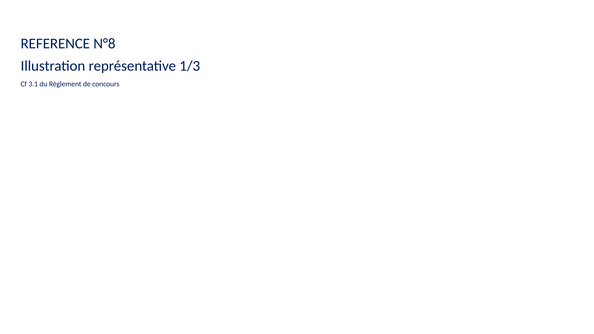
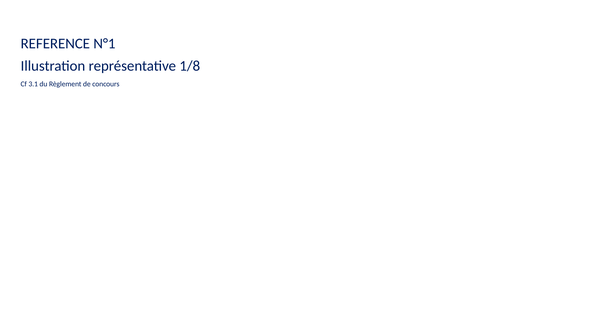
N°8: N°8 -> N°1 (104, 44)
1/3: 1/3 -> 1/8 (190, 66)
